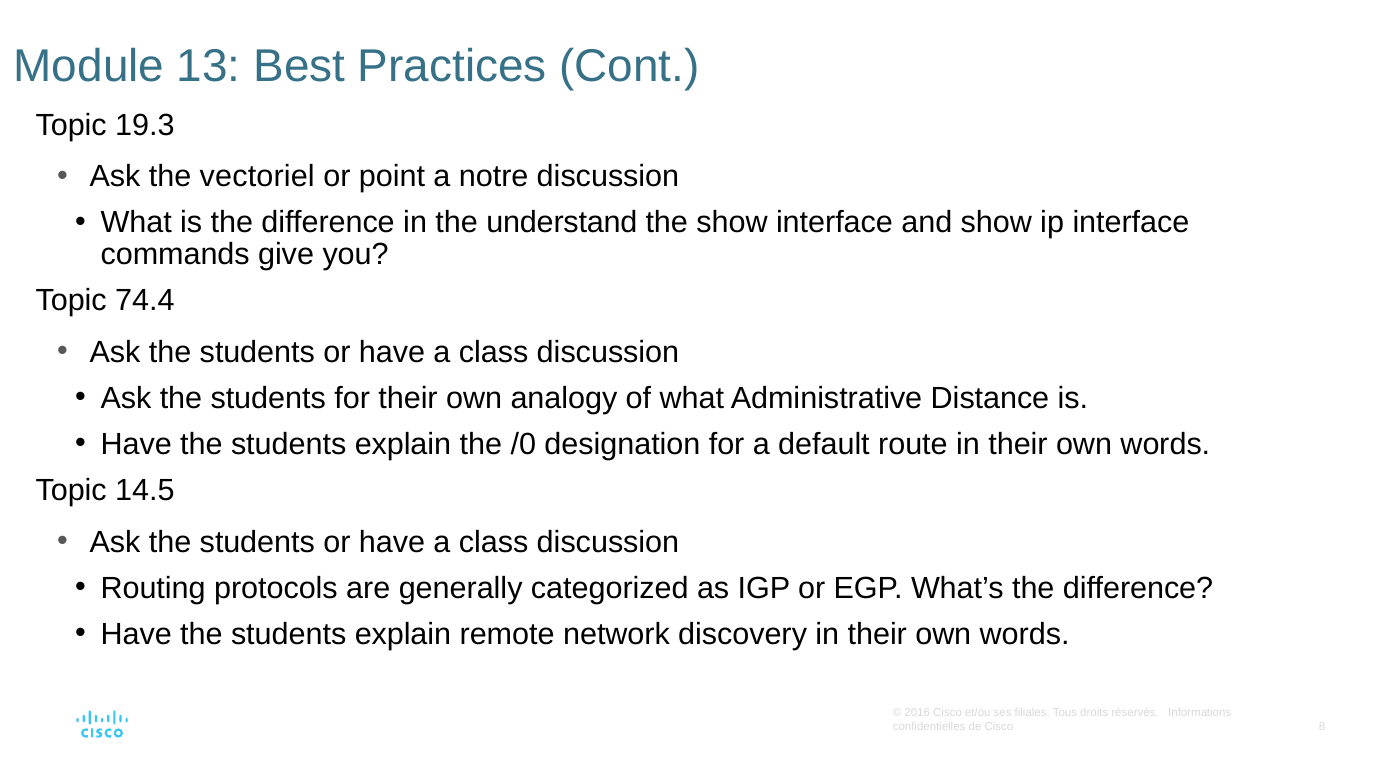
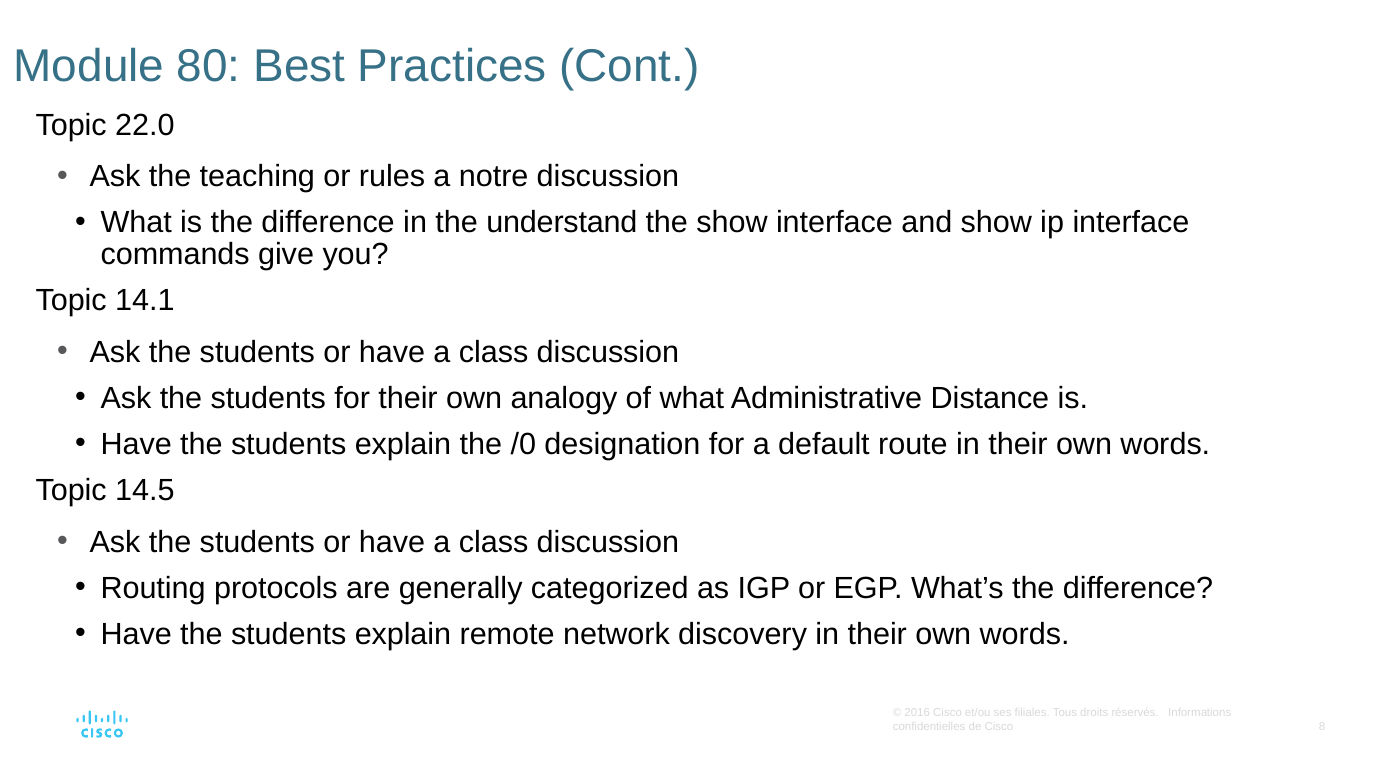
13: 13 -> 80 (209, 66)
19.3: 19.3 -> 22.0 (145, 125)
vectoriel: vectoriel -> teaching (257, 177)
point: point -> rules (392, 177)
74.4: 74.4 -> 14.1 (145, 300)
